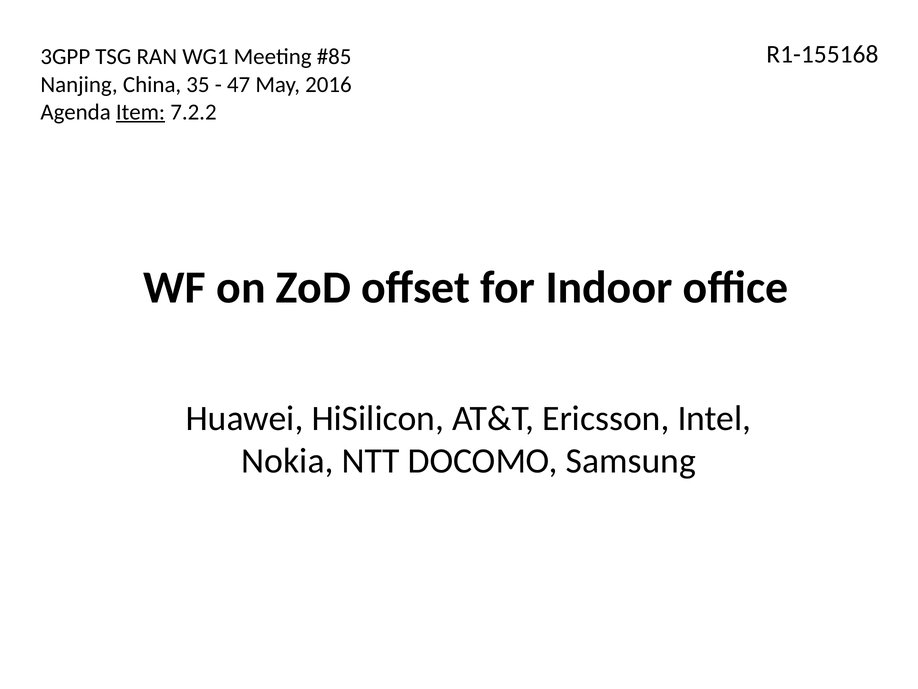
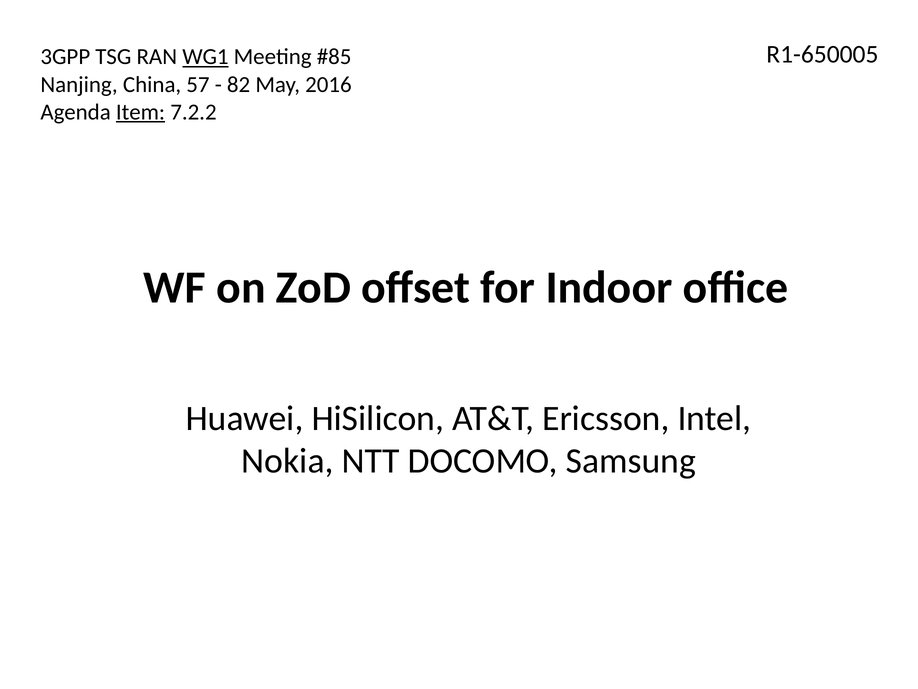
R1-155168: R1-155168 -> R1-650005 (822, 54)
WG1 underline: none -> present (205, 57)
35: 35 -> 57 (198, 84)
47: 47 -> 82 (239, 84)
